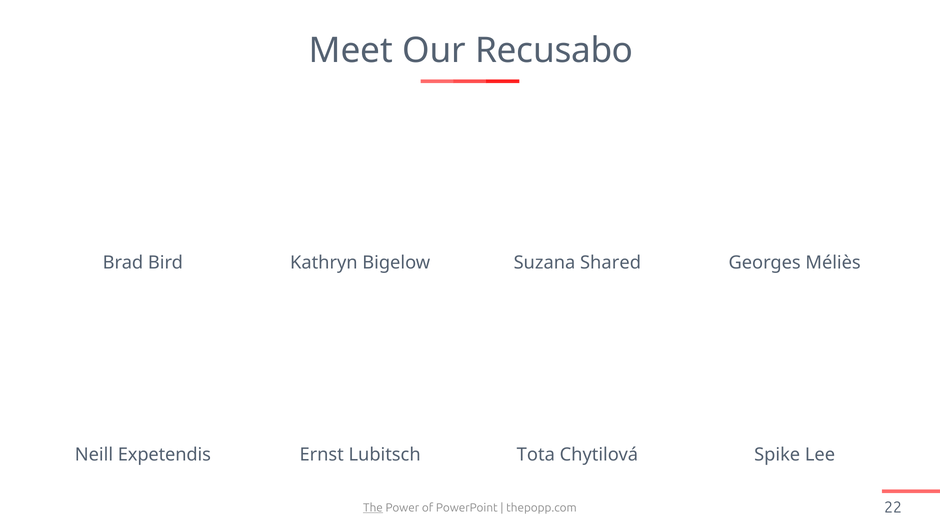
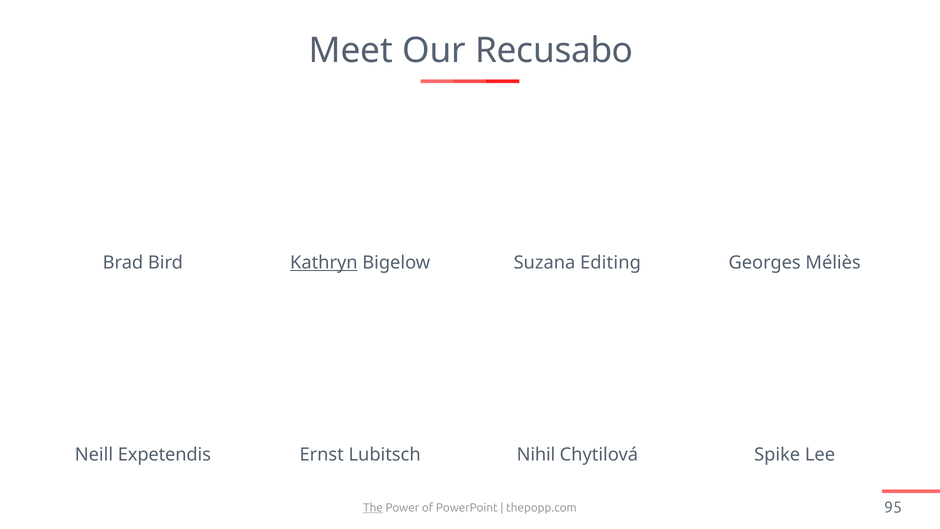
Kathryn underline: none -> present (324, 262)
Shared: Shared -> Editing (610, 262)
Tota: Tota -> Nihil (536, 455)
22: 22 -> 95 (893, 507)
